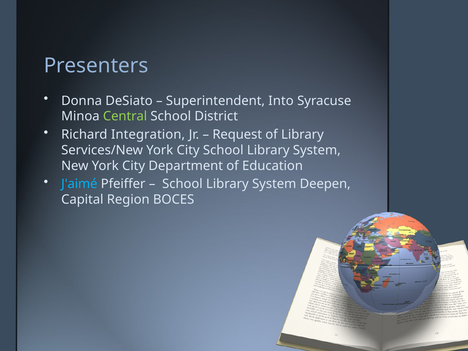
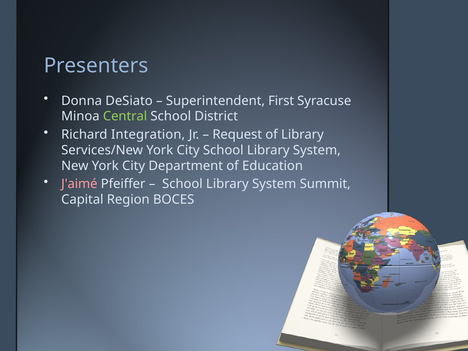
Into: Into -> First (281, 101)
J'aimé colour: light blue -> pink (79, 184)
Deepen: Deepen -> Summit (325, 184)
